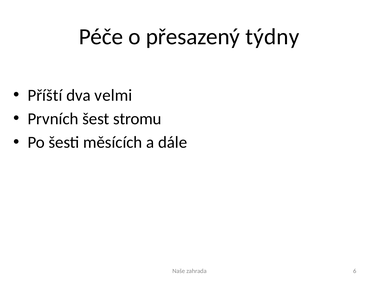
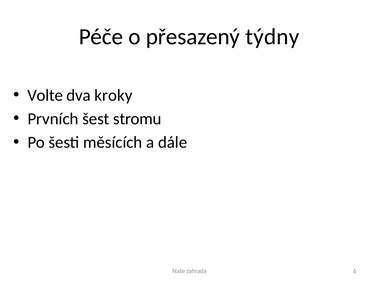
Příští: Příští -> Volte (45, 95)
velmi: velmi -> kroky (113, 95)
